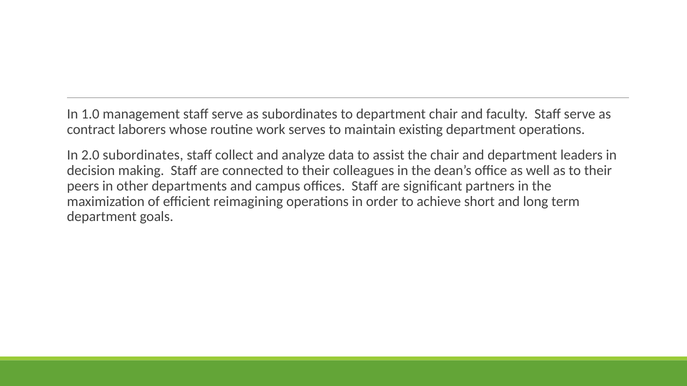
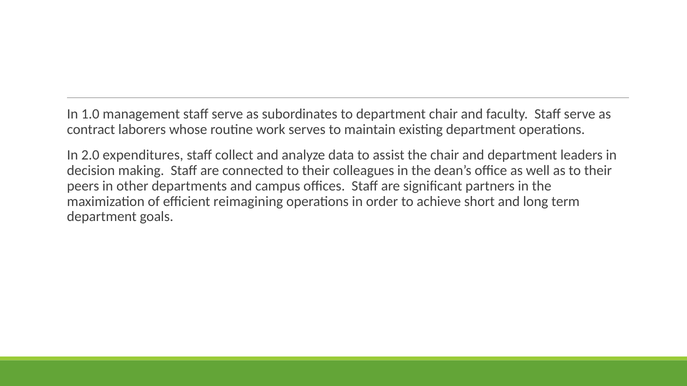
2.0 subordinates: subordinates -> expenditures (143, 155)
